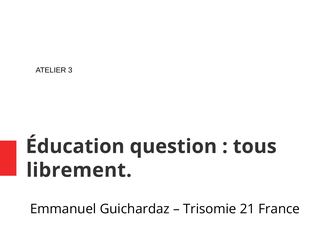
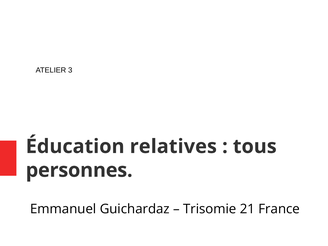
question: question -> relatives (173, 146)
librement: librement -> personnes (79, 170)
